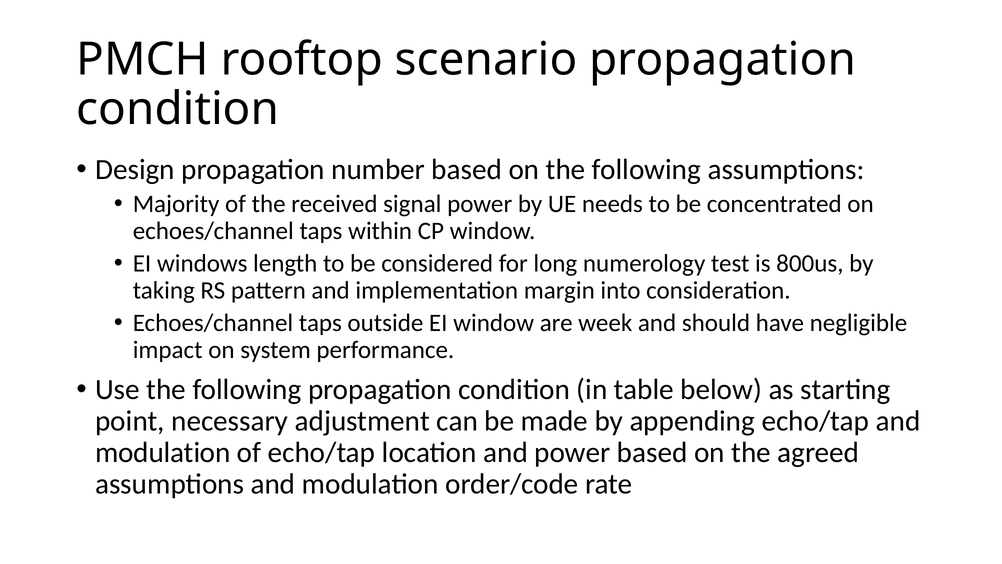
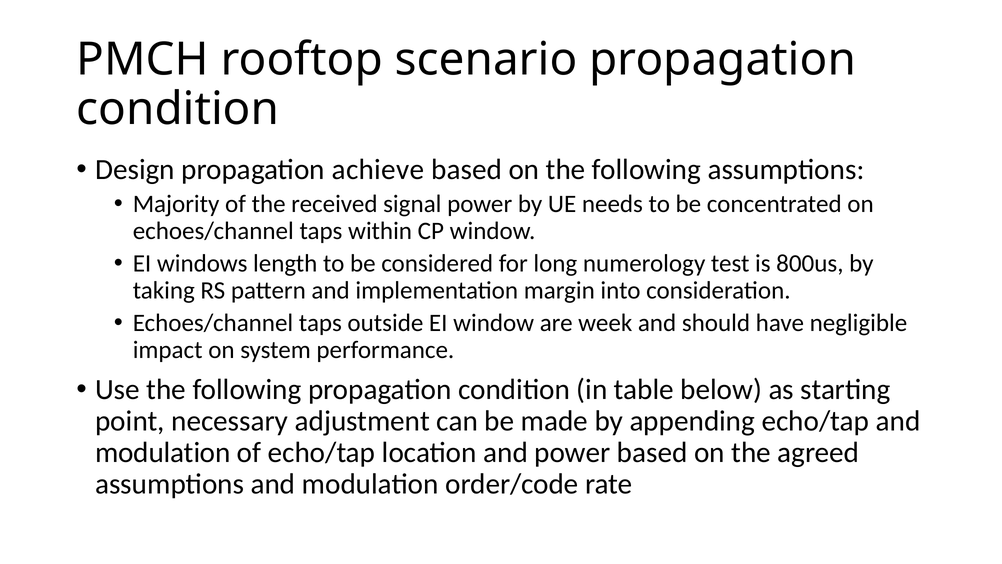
number: number -> achieve (378, 169)
